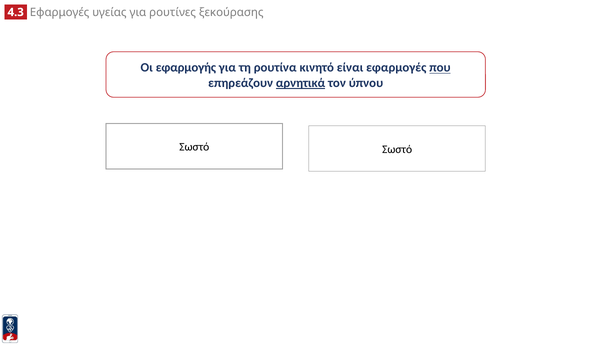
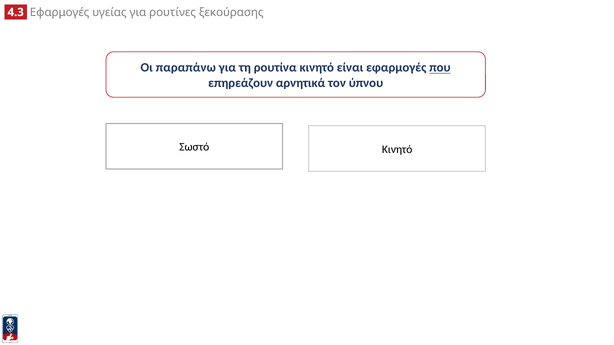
εφαρμογής: εφαρμογής -> παραπάνω (186, 68)
αρνητικά underline: present -> none (301, 83)
Σωστό: Σωστό -> Κινητό (397, 150)
